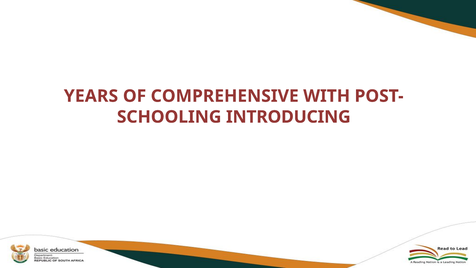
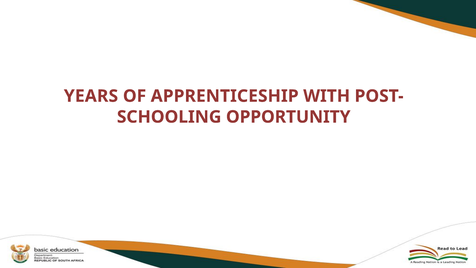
COMPREHENSIVE: COMPREHENSIVE -> APPRENTICESHIP (225, 96)
INTRODUCING: INTRODUCING -> OPPORTUNITY (288, 117)
